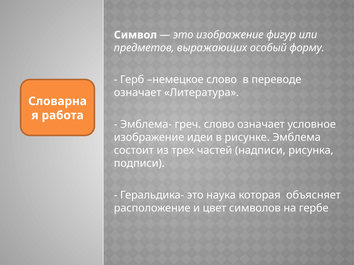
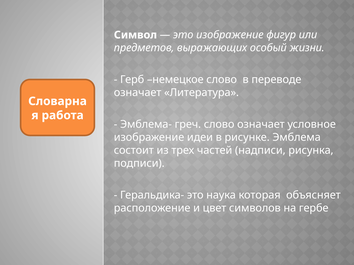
форму: форму -> жизни (307, 48)
